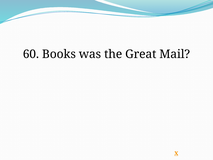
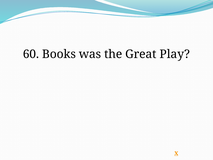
Mail: Mail -> Play (175, 54)
